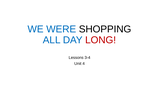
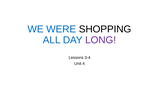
LONG colour: red -> purple (101, 40)
